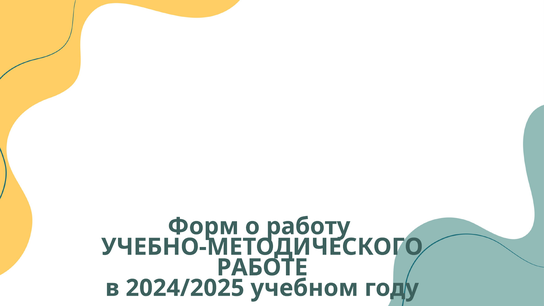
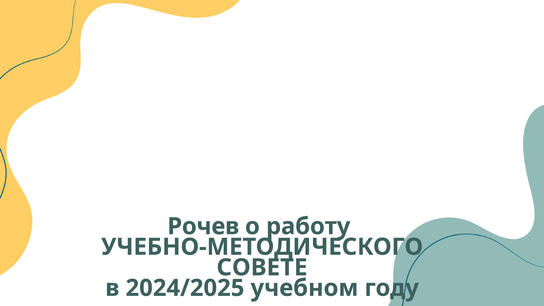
Форм: Форм -> Рочев (203, 226)
РАБОТЕ: РАБОТЕ -> СОВЕТЕ (262, 267)
